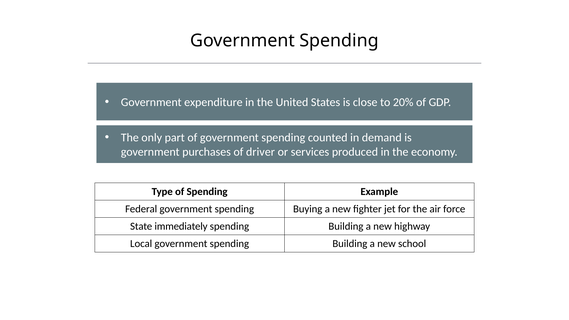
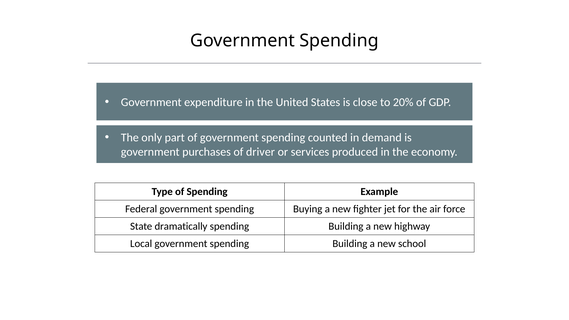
immediately: immediately -> dramatically (181, 226)
